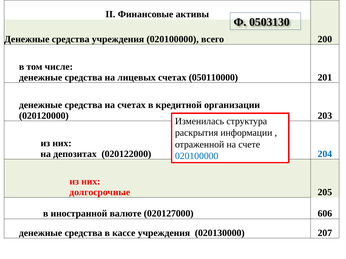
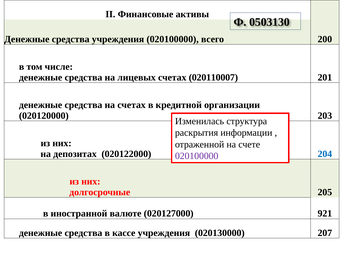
050110000: 050110000 -> 020110007 (213, 78)
020100000 colour: blue -> purple (197, 156)
606: 606 -> 921 (325, 214)
